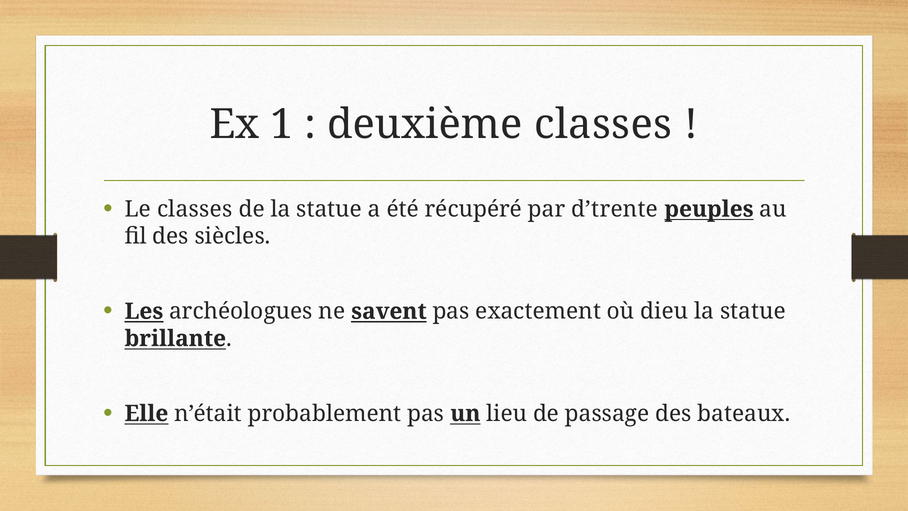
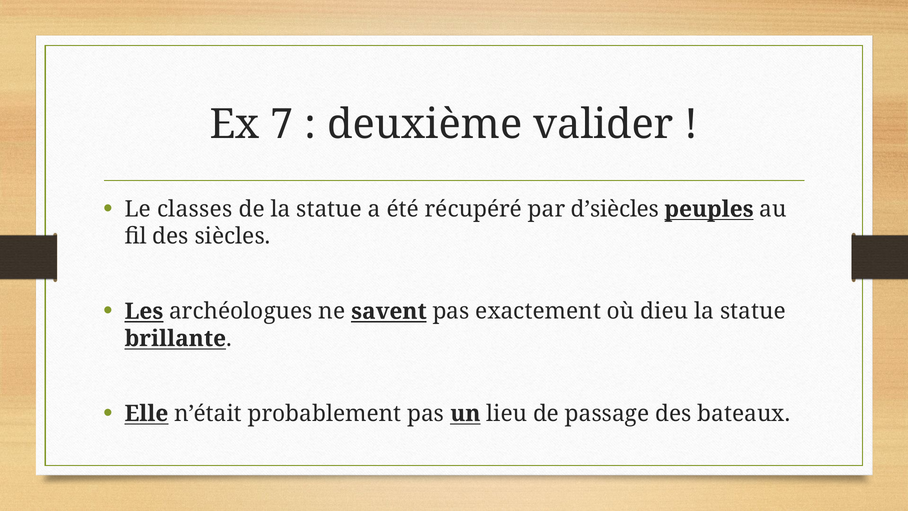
1: 1 -> 7 (282, 125)
deuxième classes: classes -> valider (603, 125)
d’trente: d’trente -> d’siècles (615, 209)
